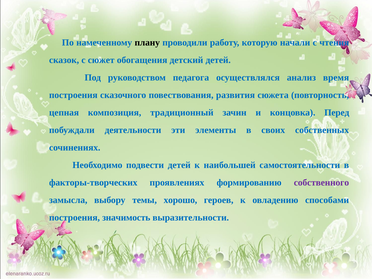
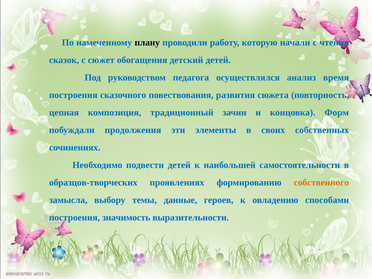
Перед: Перед -> Форм (337, 112)
деятельности: деятельности -> продолжения (133, 130)
факторы-творческих: факторы-творческих -> образцов-творческих (93, 182)
собственного colour: purple -> orange (321, 182)
хорошо: хорошо -> данные (180, 200)
